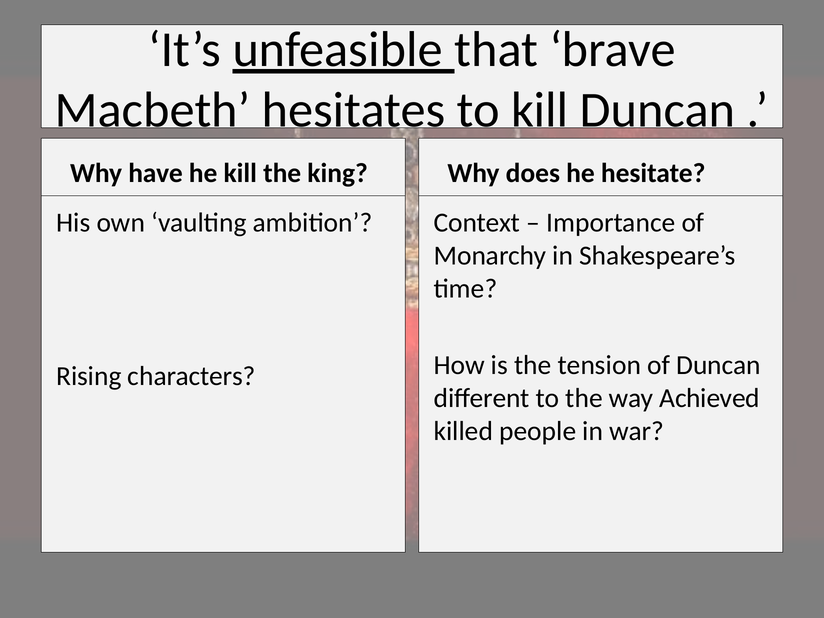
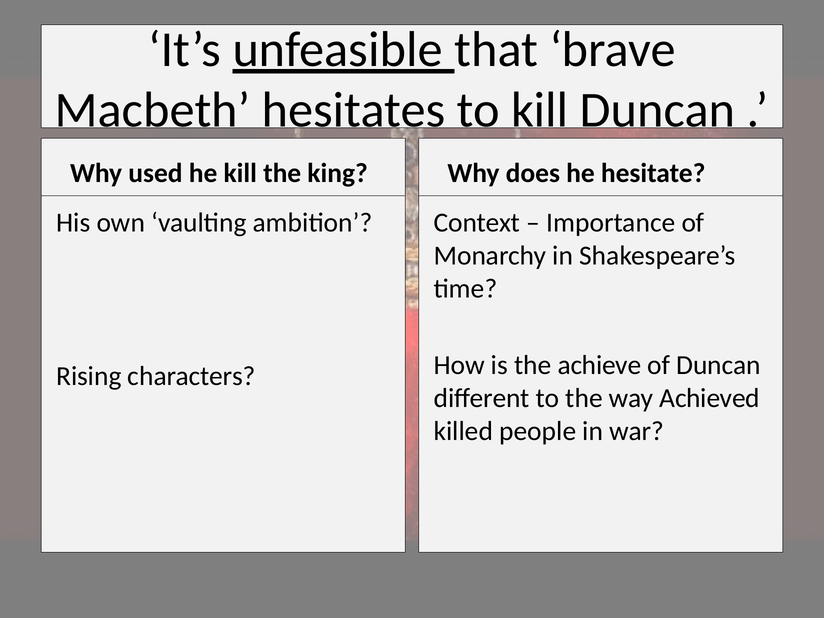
have: have -> used (155, 173)
tension: tension -> achieve (599, 365)
